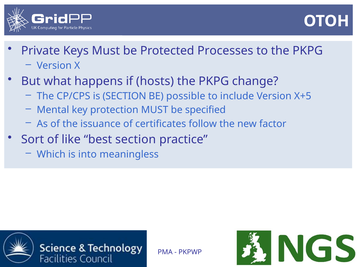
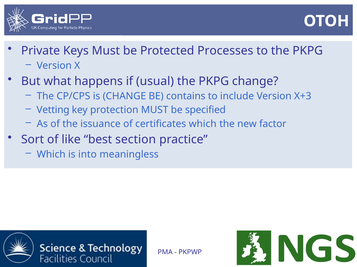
hosts: hosts -> usual (155, 81)
is SECTION: SECTION -> CHANGE (124, 96)
possible: possible -> contains (186, 96)
X+5: X+5 -> X+3 (303, 96)
Mental: Mental -> Vetting (53, 110)
certificates follow: follow -> which (203, 124)
